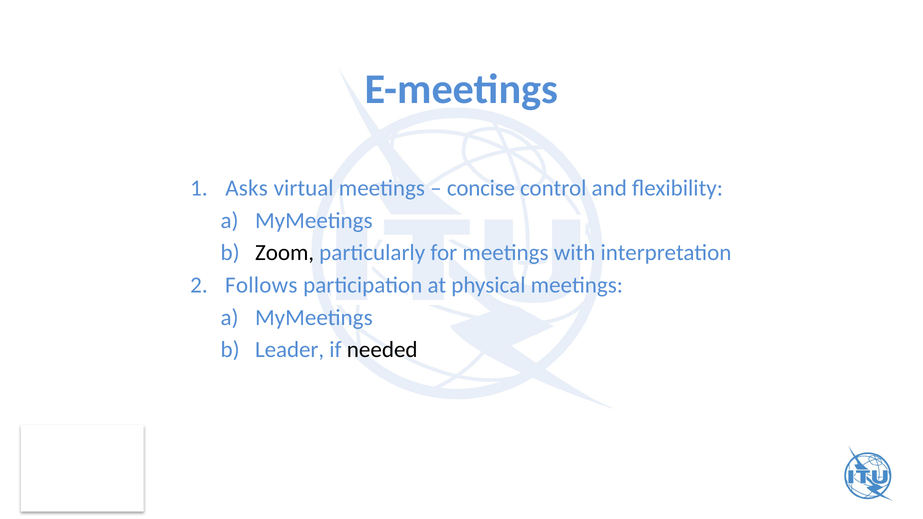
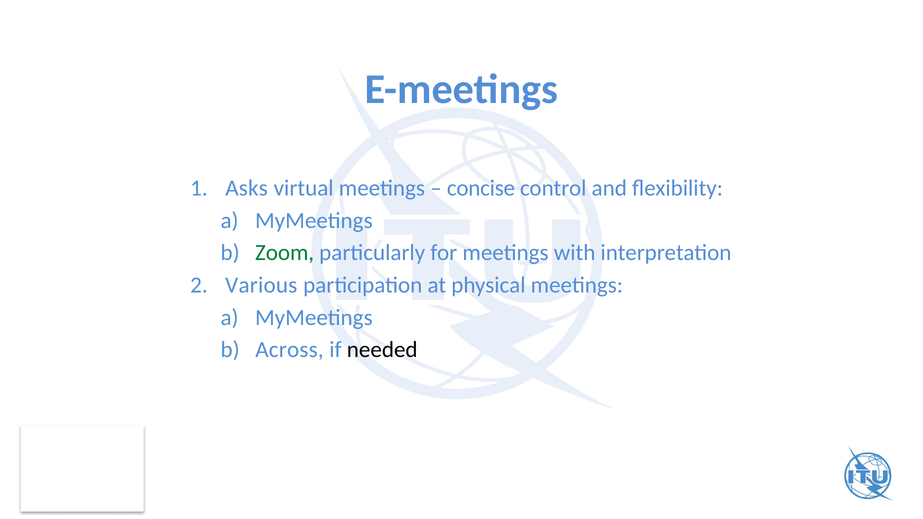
Zoom colour: black -> green (285, 253)
Follows: Follows -> Various (261, 285)
Leader: Leader -> Across (289, 350)
